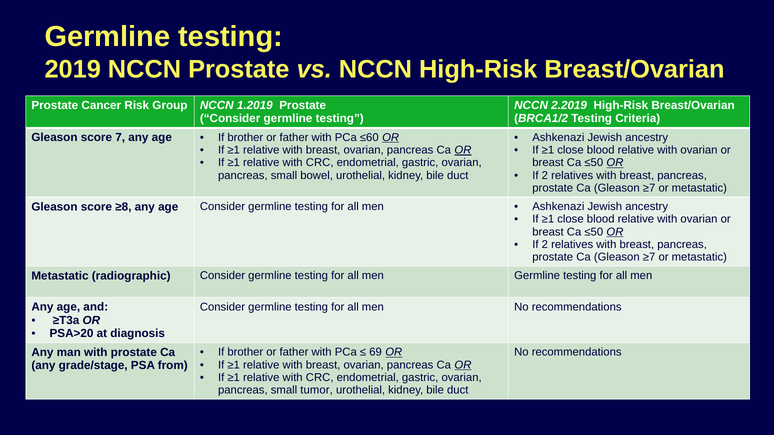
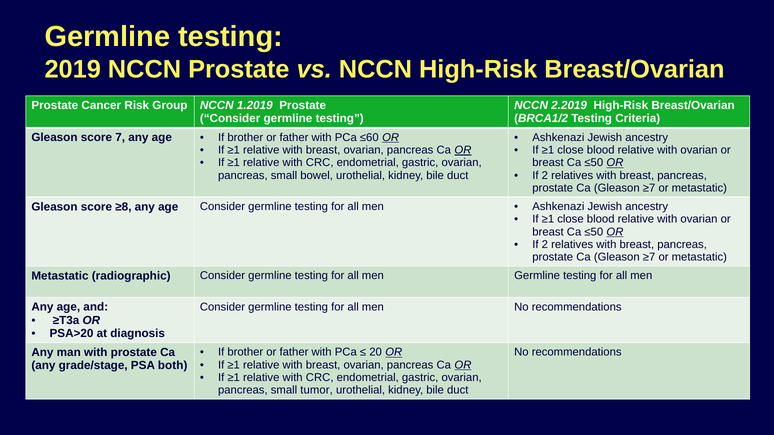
69: 69 -> 20 (376, 352)
from: from -> both (173, 366)
